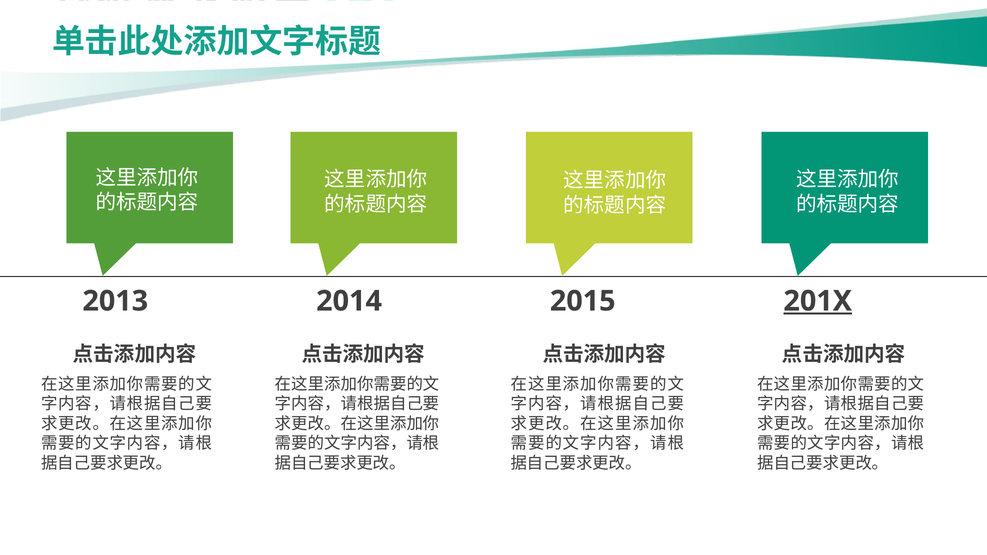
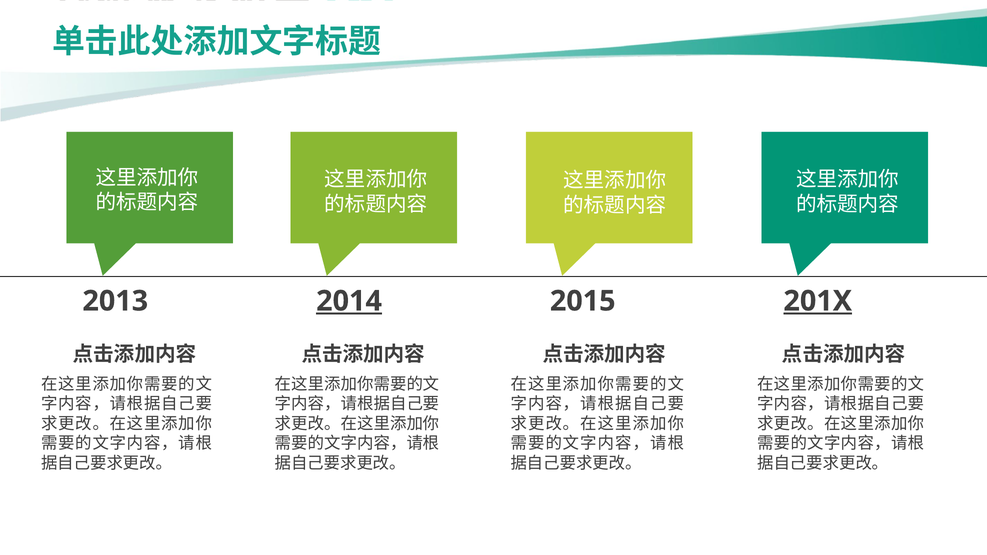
2014 underline: none -> present (349, 301)
